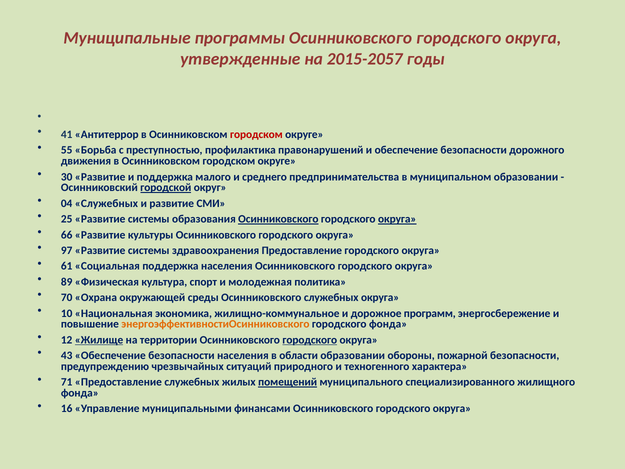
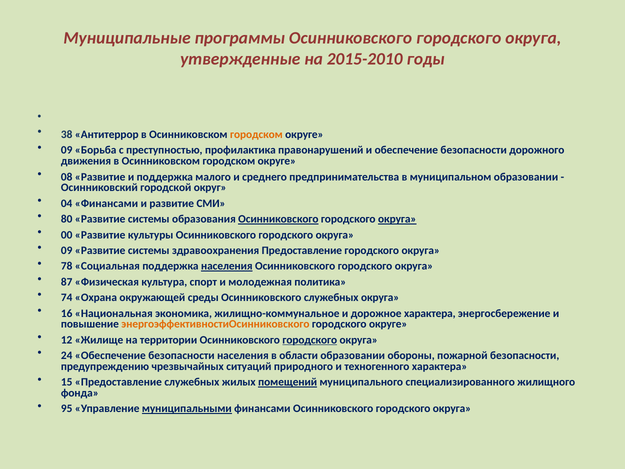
2015-2057: 2015-2057 -> 2015-2010 (365, 59)
41: 41 -> 38 (67, 134)
городском colour: red -> orange (256, 134)
55: 55 -> 09 (67, 150)
30: 30 -> 08 (67, 177)
городской underline: present -> none (166, 188)
04 Служебных: Служебных -> Финансами (106, 203)
25: 25 -> 80 (67, 219)
66: 66 -> 00 (67, 235)
97: 97 -> 09 (67, 250)
61: 61 -> 78 (67, 266)
населения underline: none -> present (227, 266)
89: 89 -> 87 (67, 282)
70: 70 -> 74 (67, 297)
10: 10 -> 16 (67, 313)
дорожное программ: программ -> характера (430, 313)
городского фонда: фонда -> округе (388, 324)
Жилище underline: present -> none (99, 340)
43: 43 -> 24 (67, 355)
71: 71 -> 15 (67, 382)
16: 16 -> 95 (67, 409)
муниципальными underline: none -> present (187, 409)
